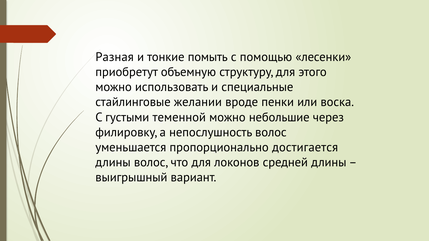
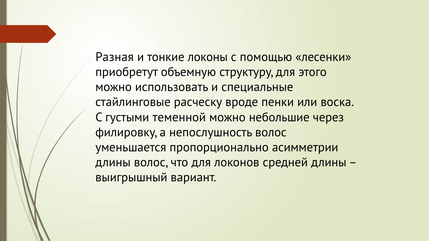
помыть: помыть -> локоны (208, 57)
желании: желании -> расческу (198, 102)
достигается: достигается -> асимметрии (305, 147)
